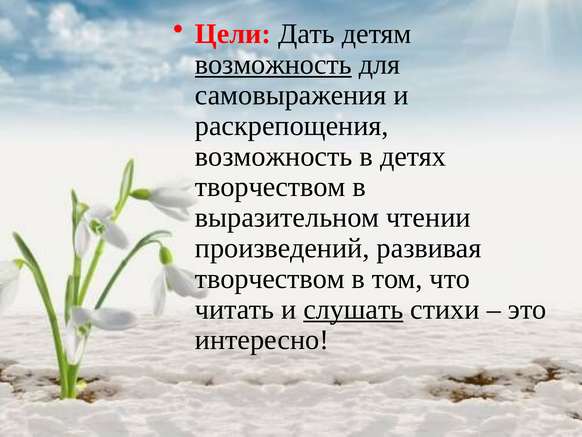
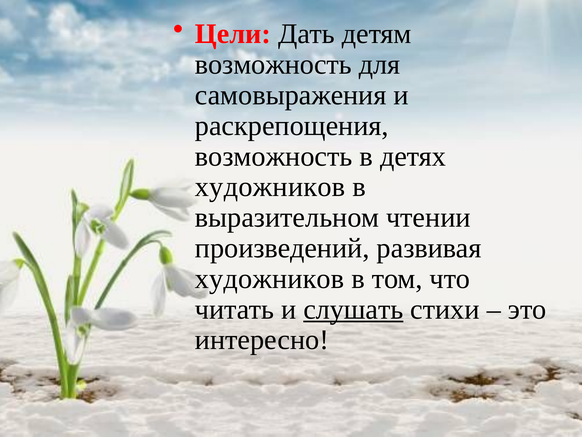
возможность underline: present -> none (273, 64)
творчеством: творчеством -> художников (270, 187)
творчеством: творчеством -> художников (270, 278)
